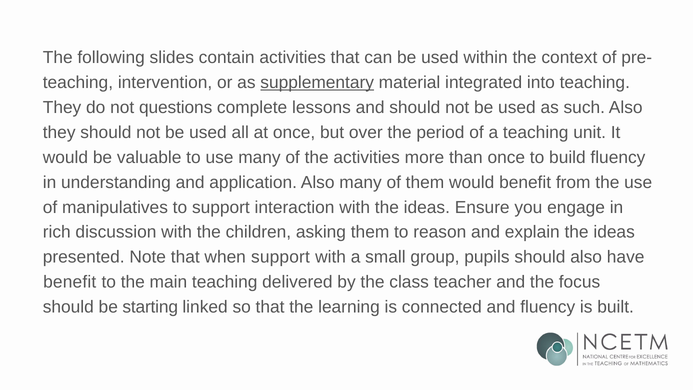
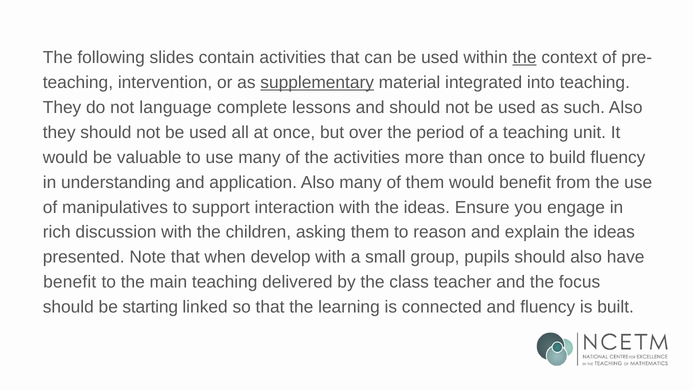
the underline: none -> present (525, 58)
questions: questions -> language (176, 107)
when support: support -> develop (281, 257)
